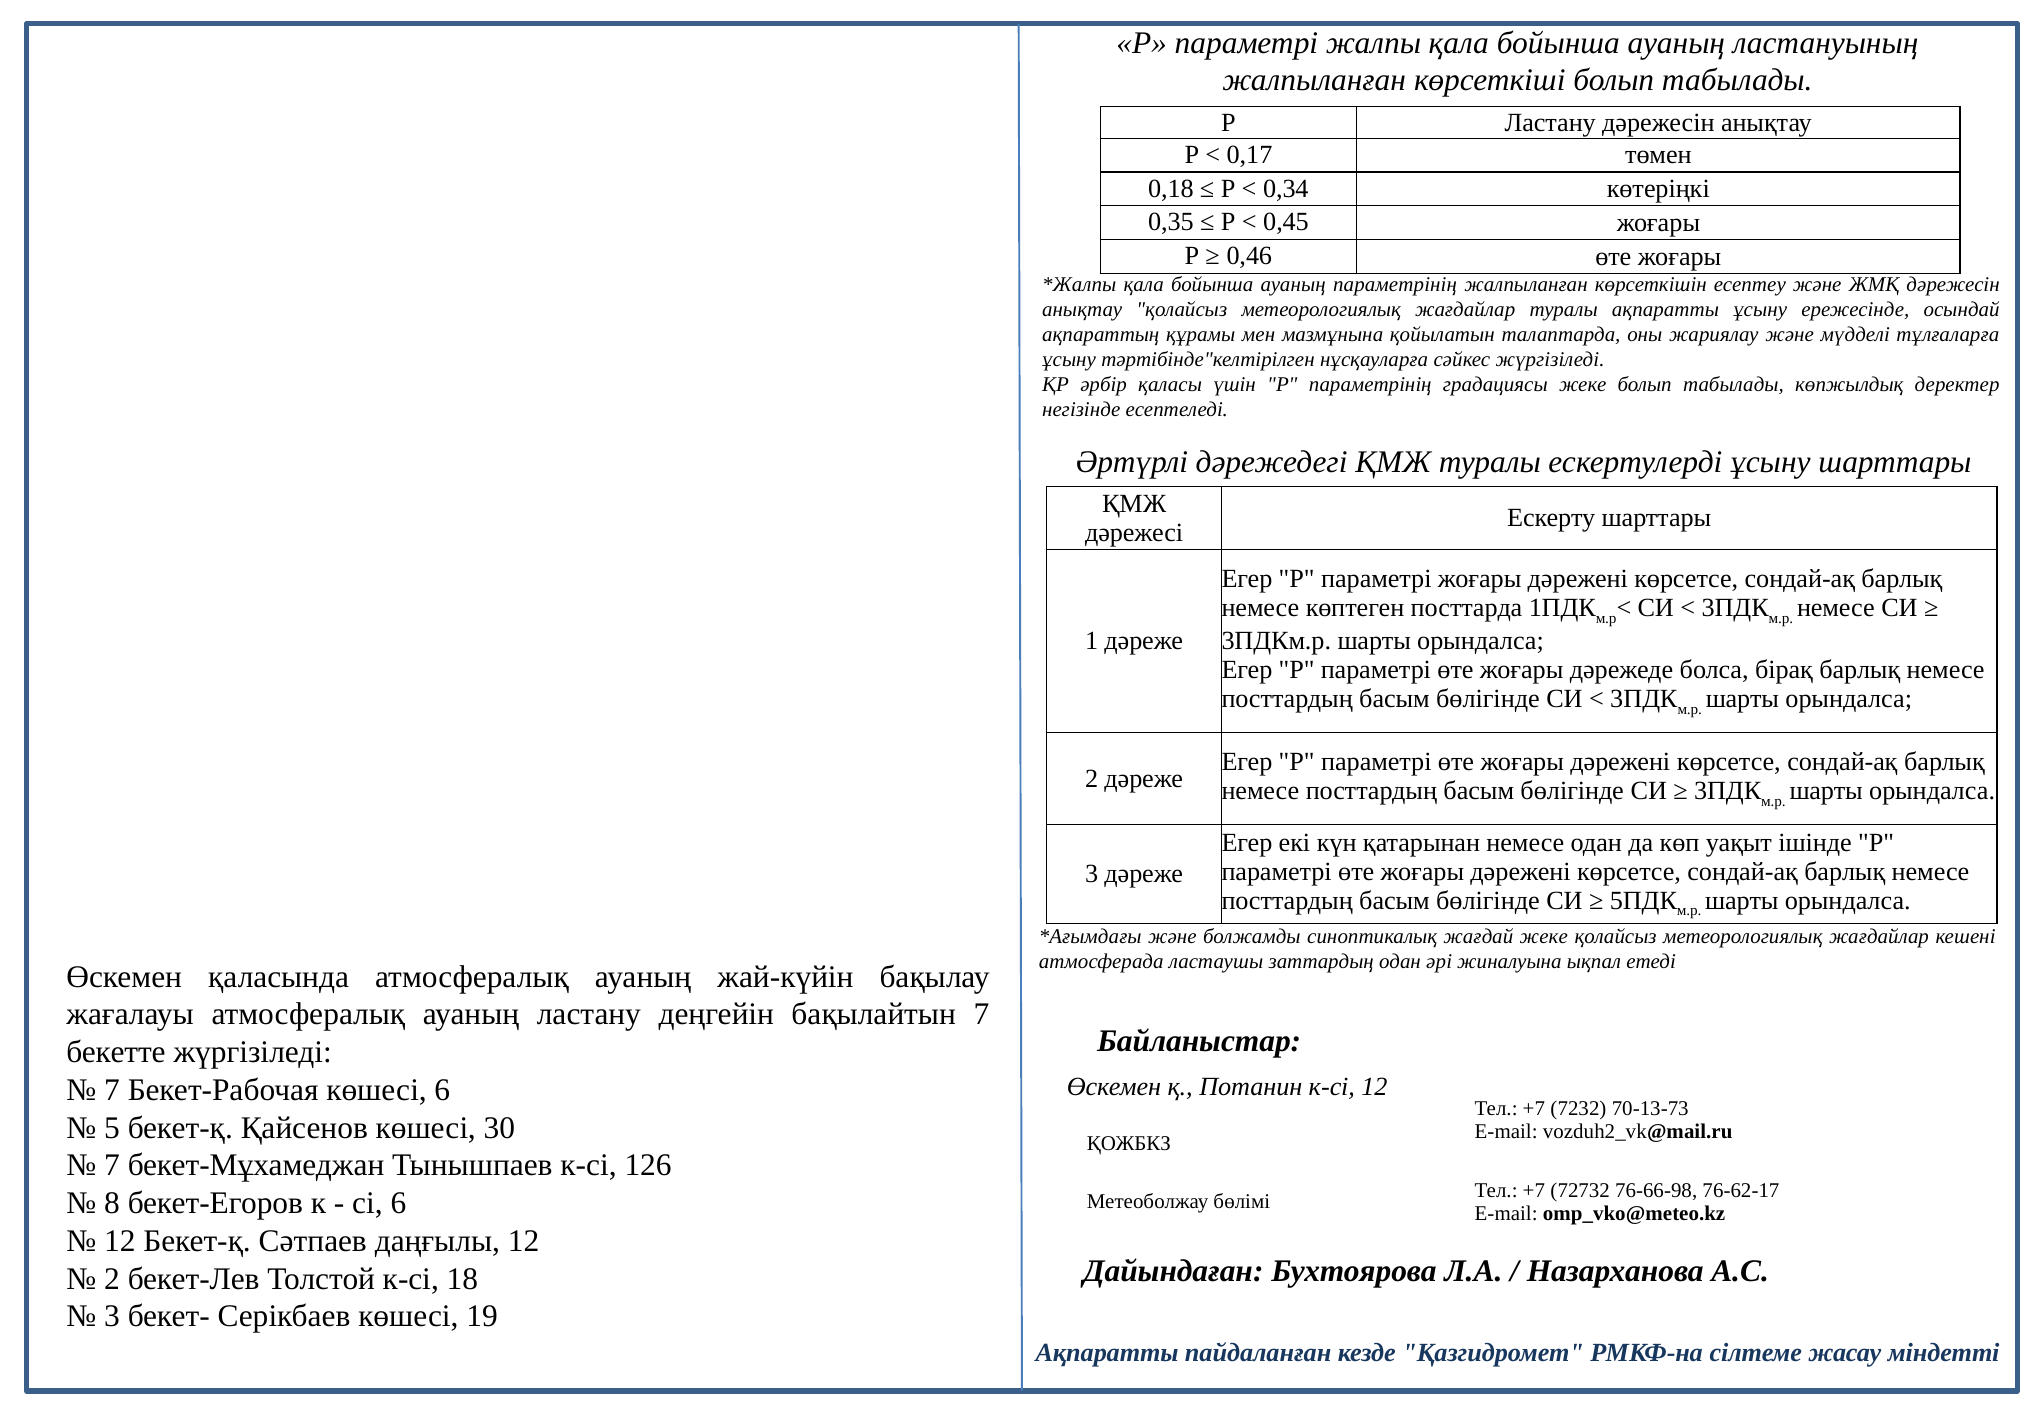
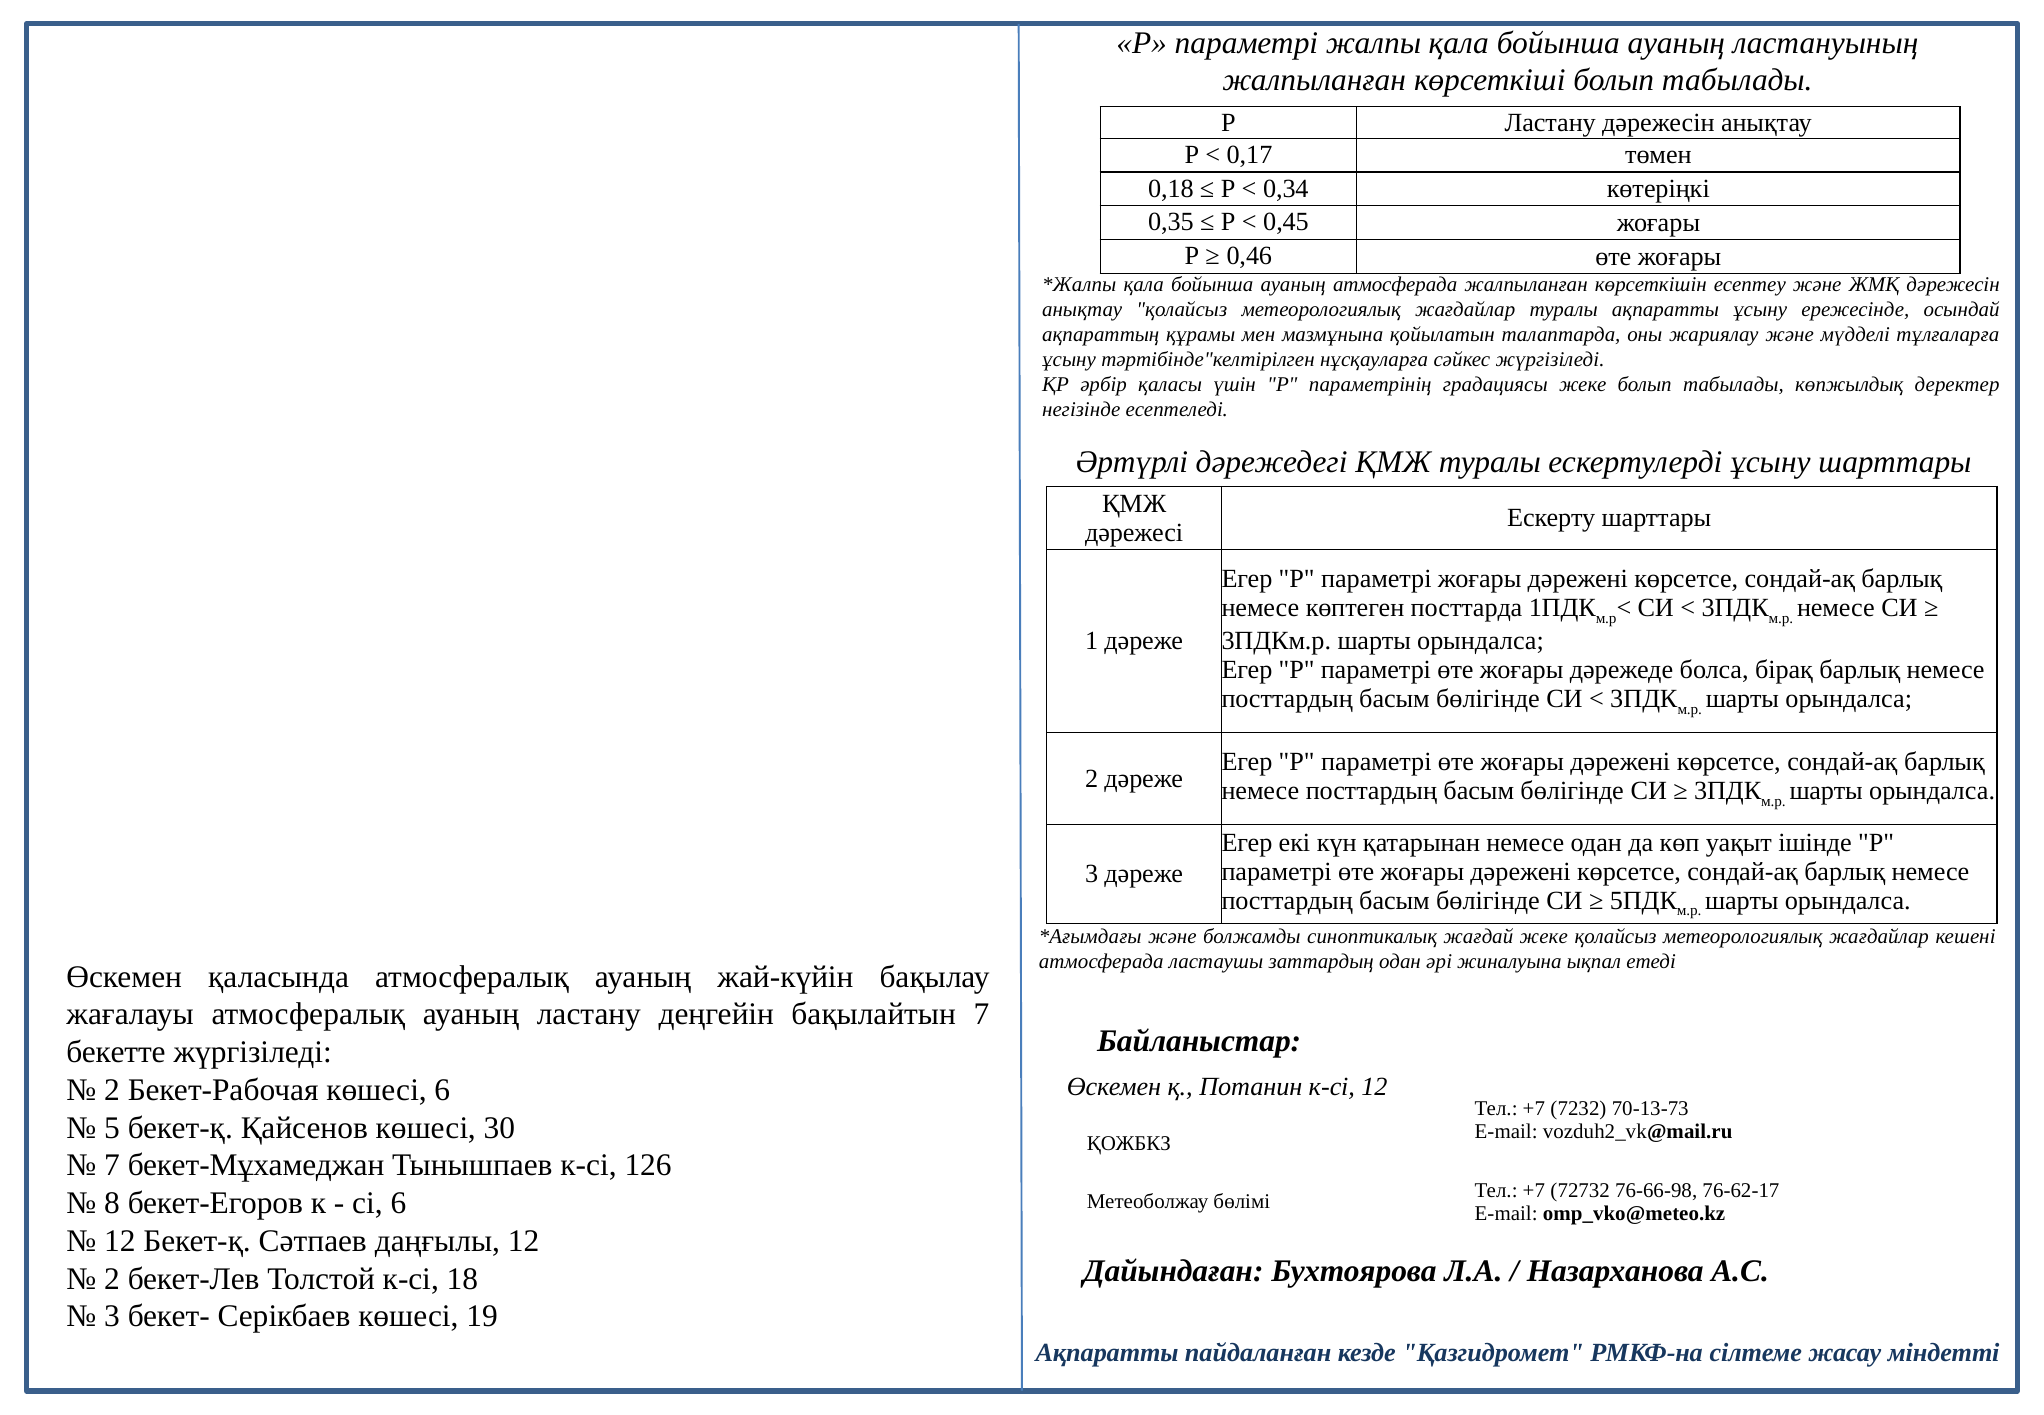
ауаның параметрінің: параметрінің -> атмосферада (1395, 284)
7: 7 -> 2 (112, 1090)
